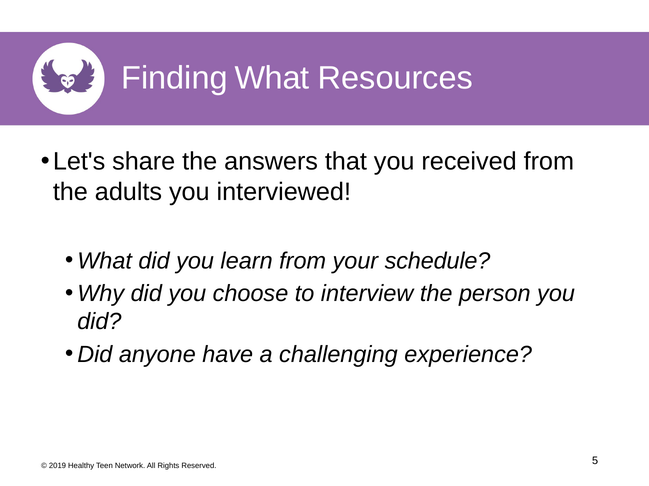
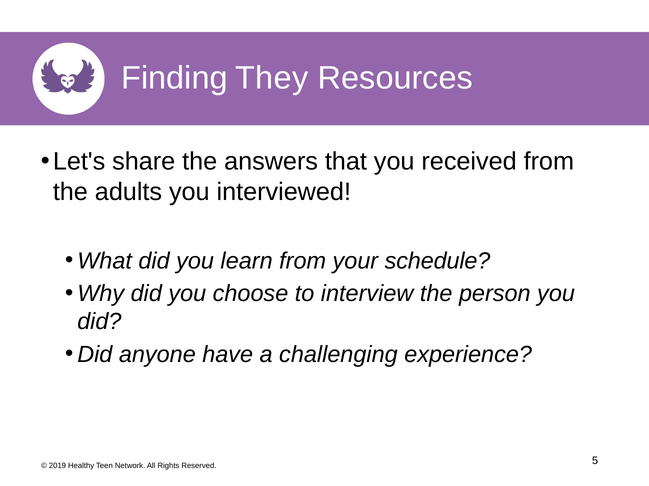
What: What -> They (272, 78)
